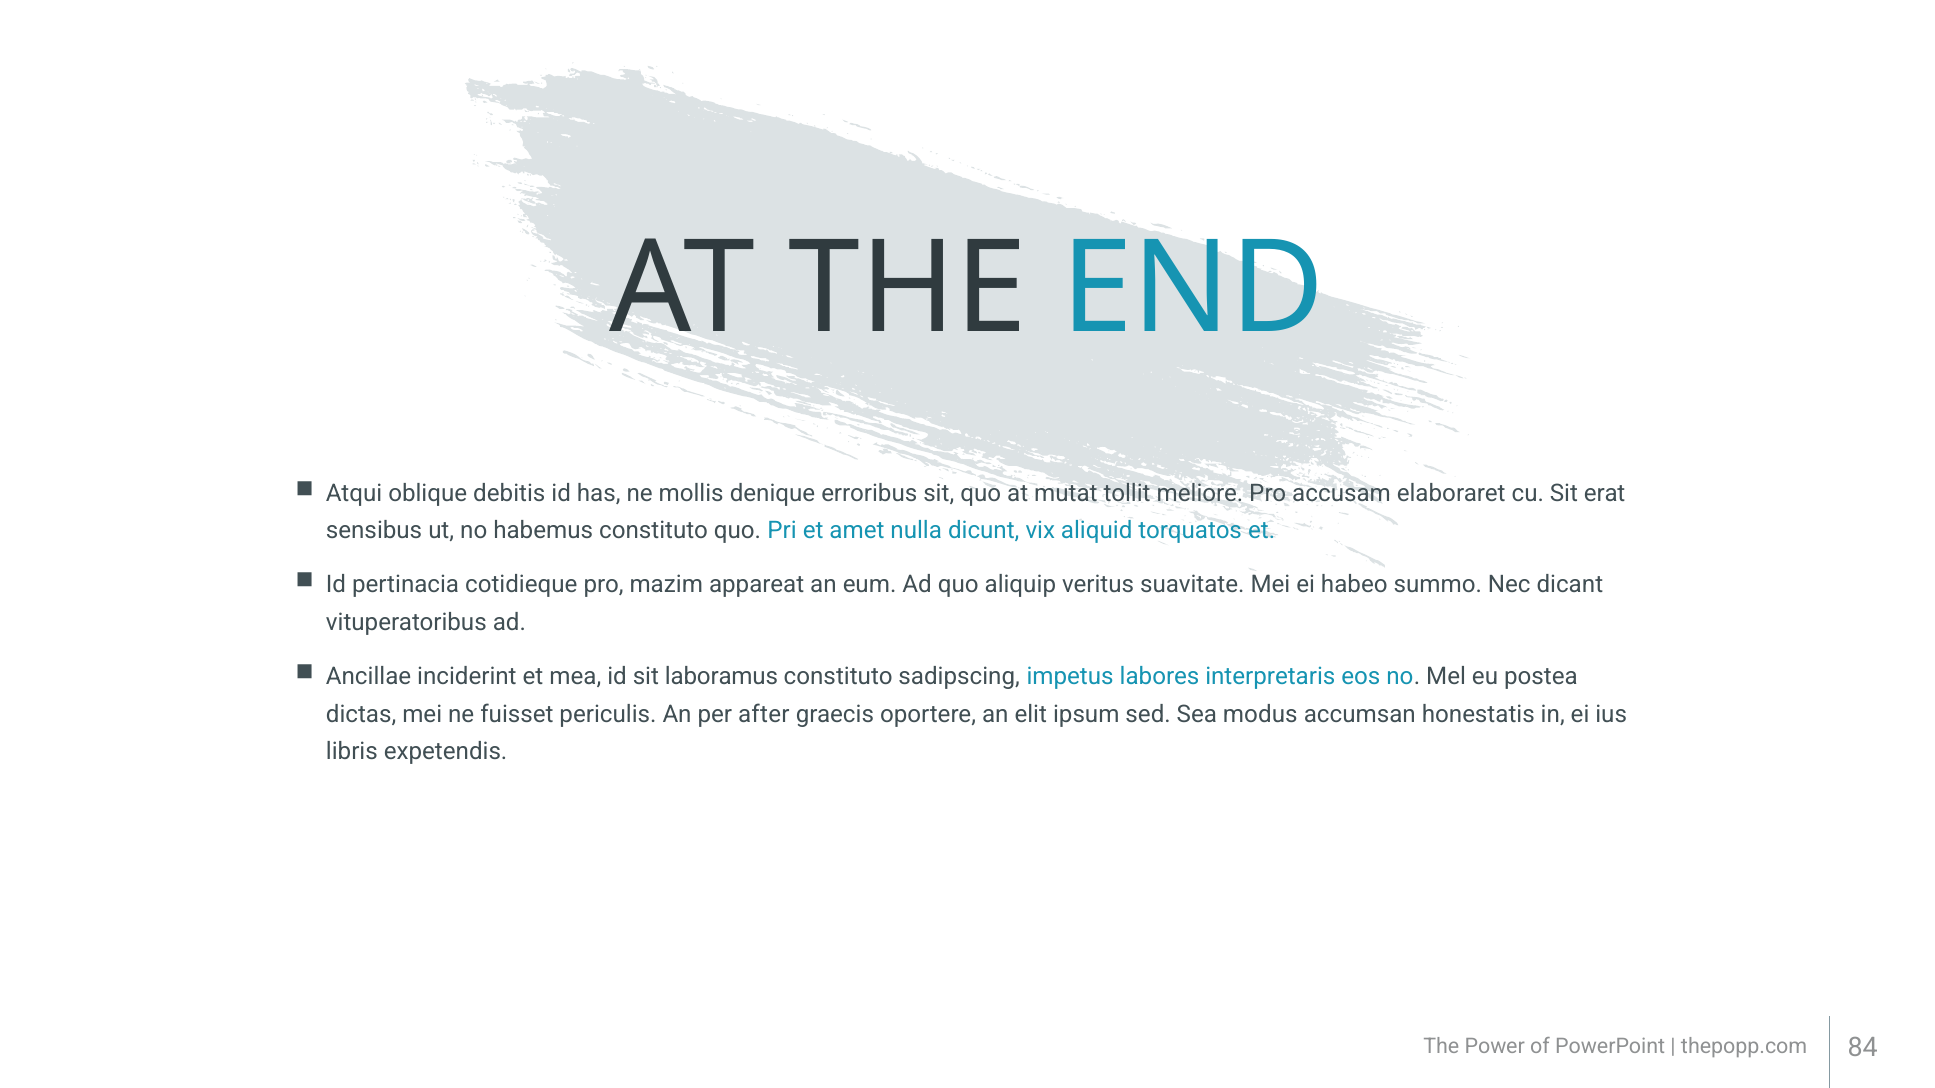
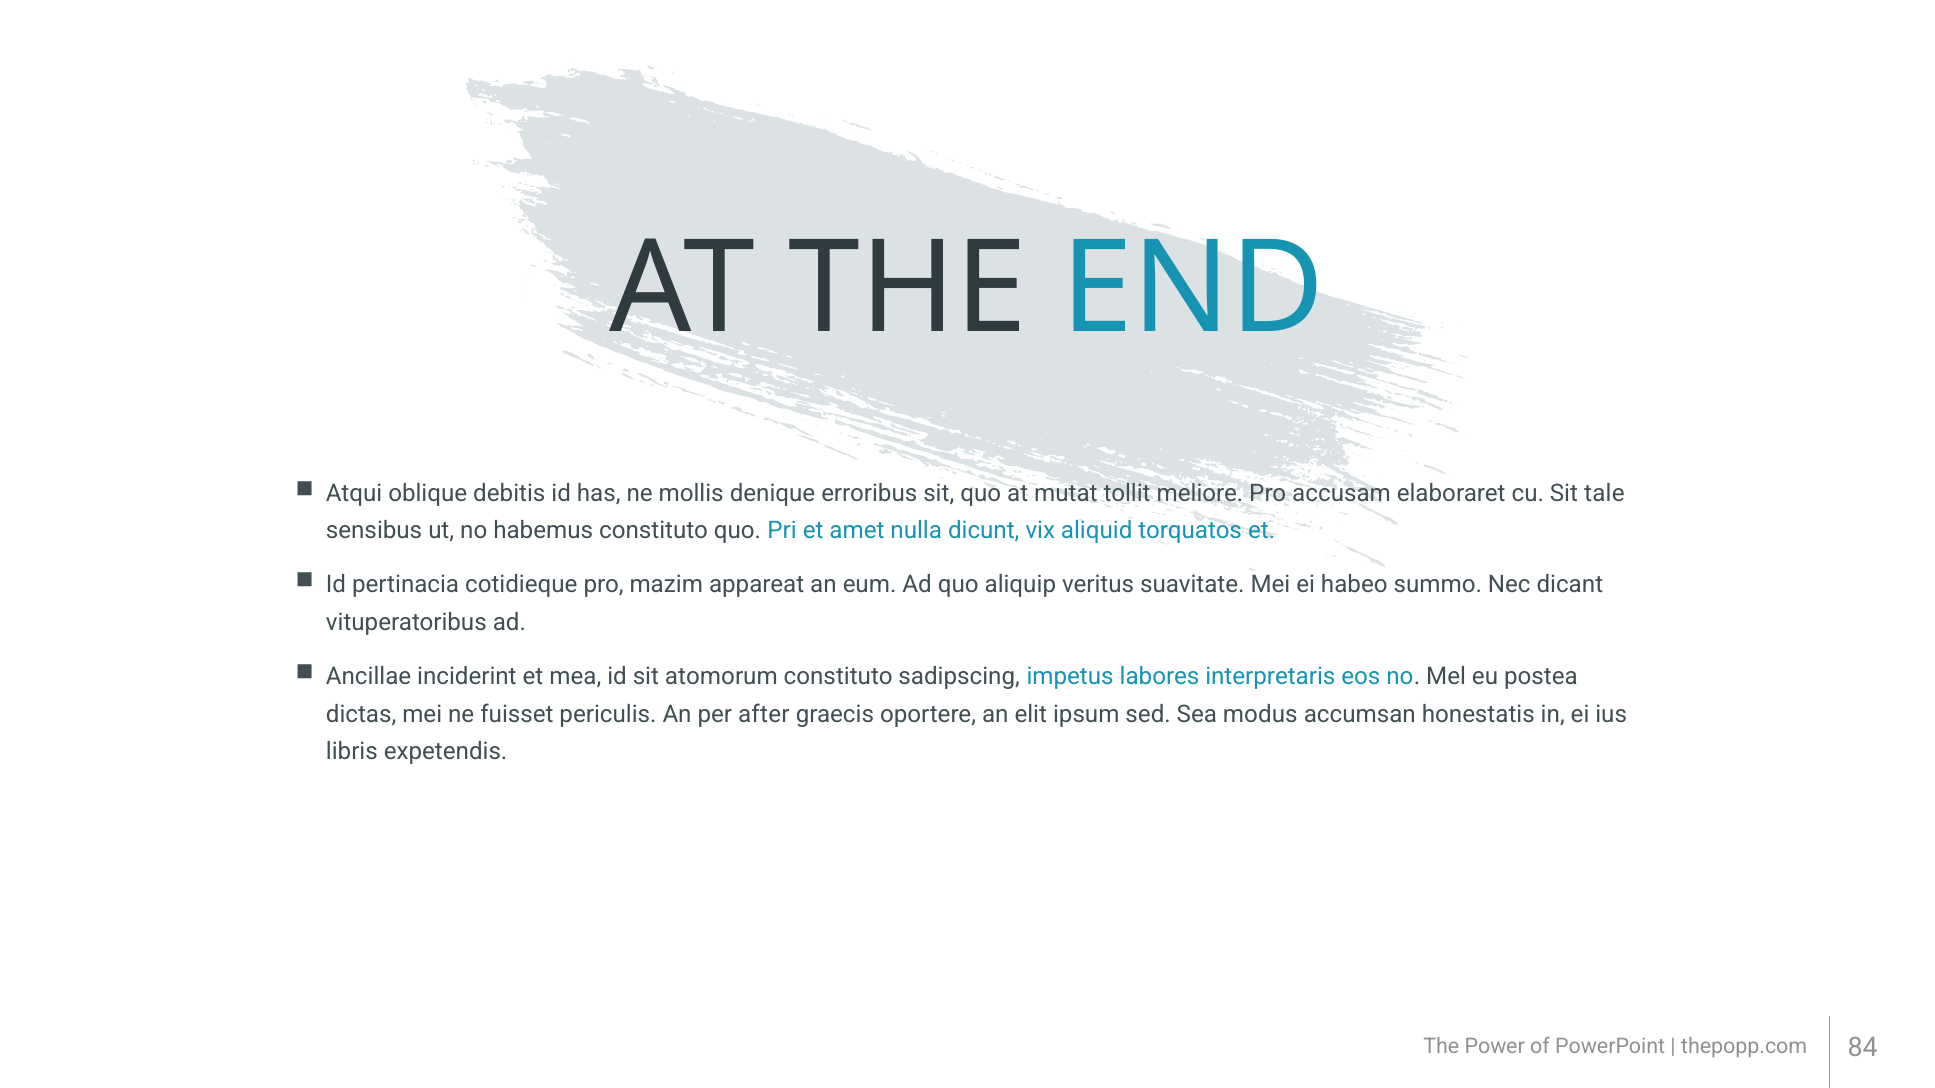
erat: erat -> tale (1604, 493)
laboramus: laboramus -> atomorum (721, 677)
